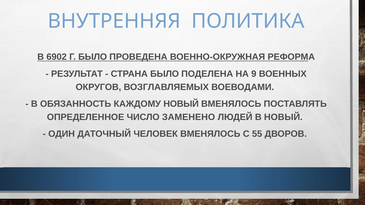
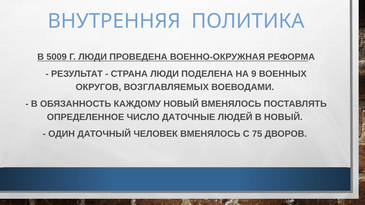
6902: 6902 -> 5009 (57, 57)
Г БЫЛО: БЫЛО -> ЛЮДИ (93, 57)
СТРАНА БЫЛО: БЫЛО -> ЛЮДИ (165, 74)
ЗАМЕНЕНО: ЗАМЕНЕНО -> ДАТОЧНЫЕ (189, 117)
55: 55 -> 75 (257, 134)
